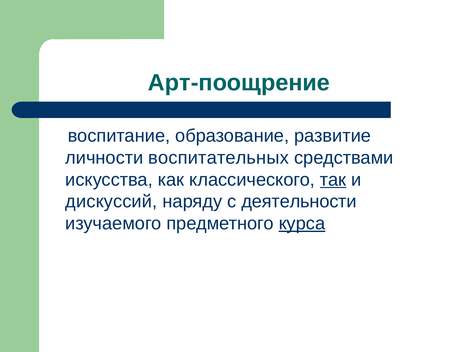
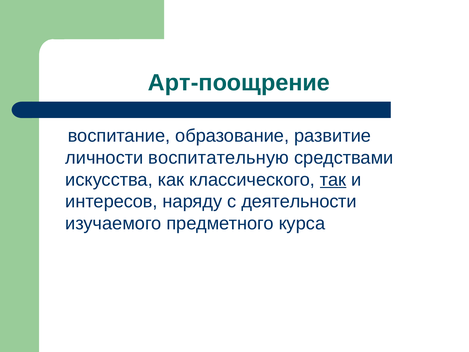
воспитательных: воспитательных -> воспитательную (219, 158)
дискуссий: дискуссий -> интересов (111, 201)
курса underline: present -> none (302, 223)
